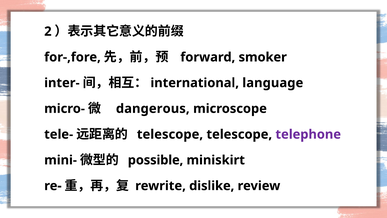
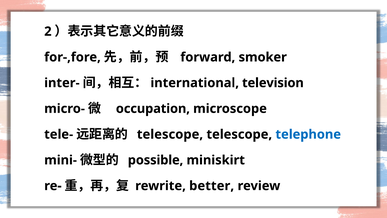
language: language -> television (273, 83)
dangerous: dangerous -> occupation (153, 108)
telephone colour: purple -> blue (308, 134)
dislike: dislike -> better (212, 186)
